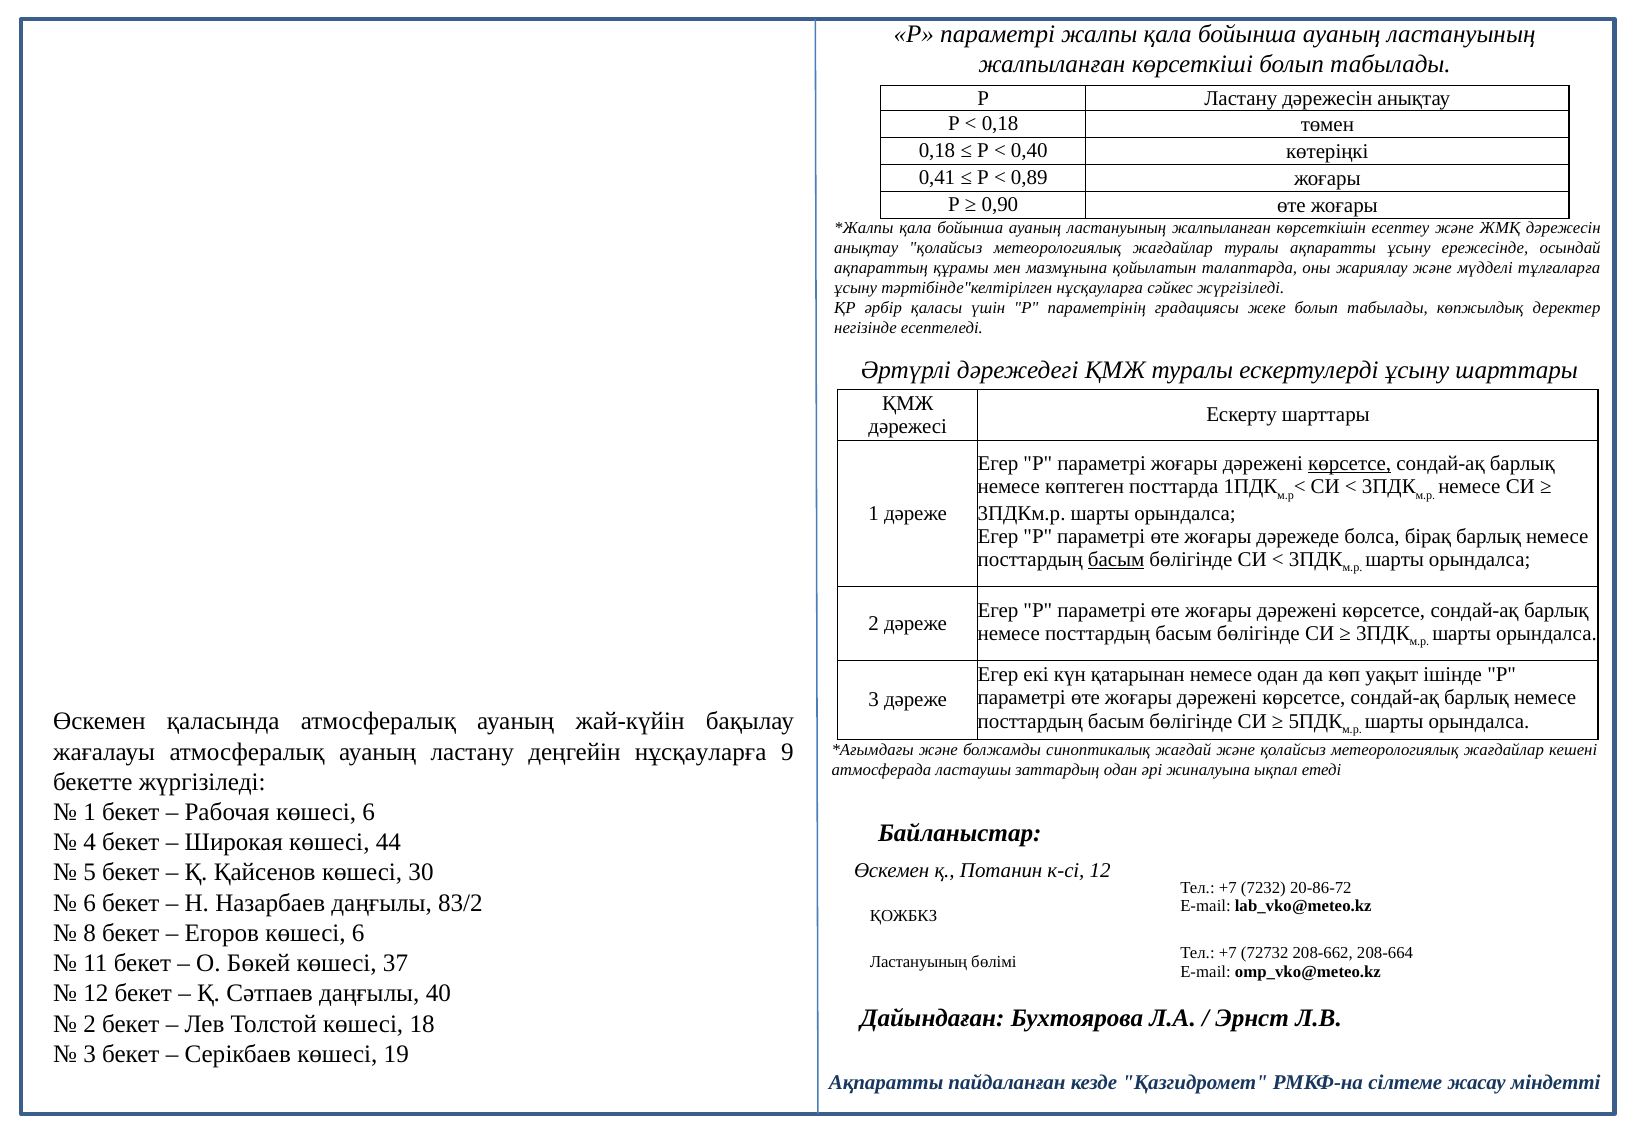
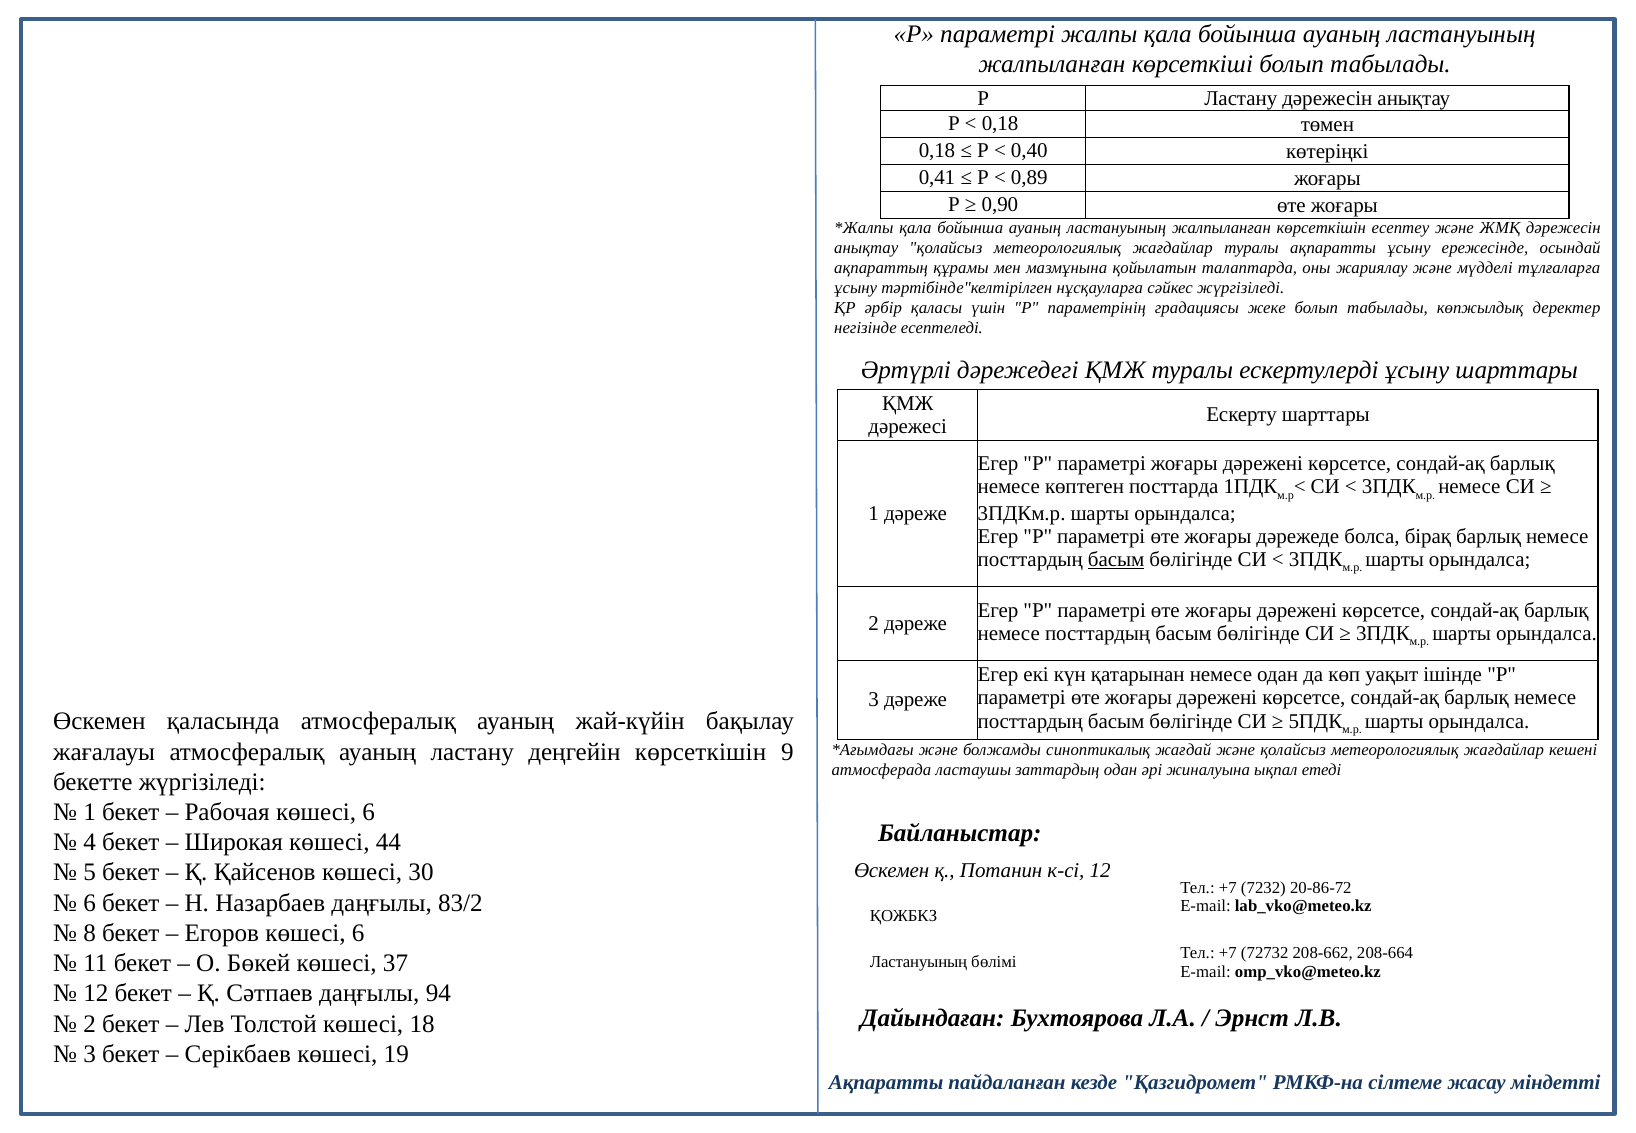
көрсетсе underline: present -> none (1350, 464)
деңгейін нұсқауларға: нұсқауларға -> көрсеткішін (701, 752)
40: 40 -> 94 (438, 993)
